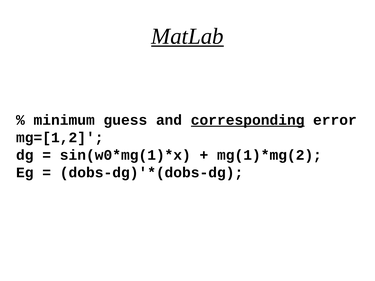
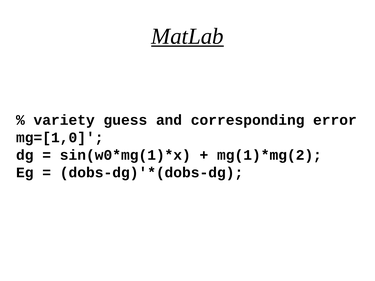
minimum: minimum -> variety (64, 120)
corresponding underline: present -> none (248, 120)
mg=[1,2: mg=[1,2 -> mg=[1,0 (60, 138)
